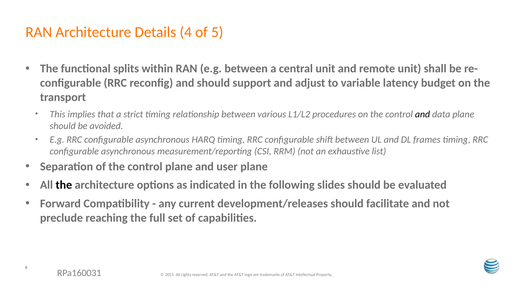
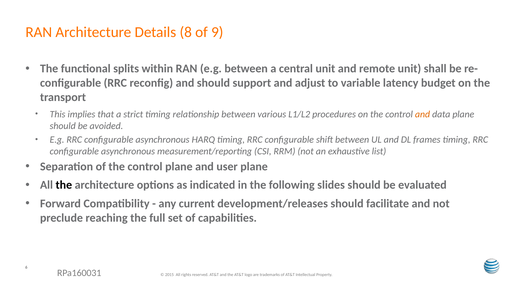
4: 4 -> 8 (186, 32)
5: 5 -> 9 (217, 32)
and colour: black -> orange (423, 114)
